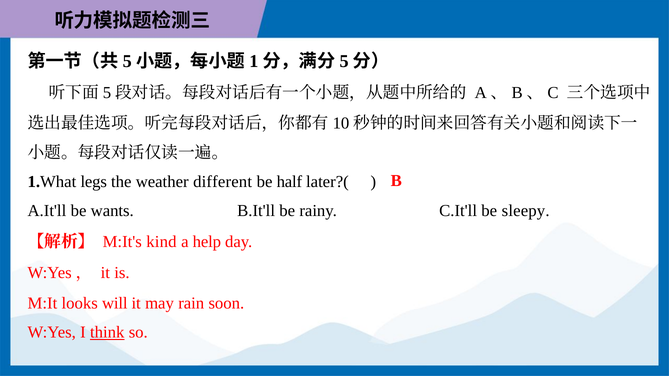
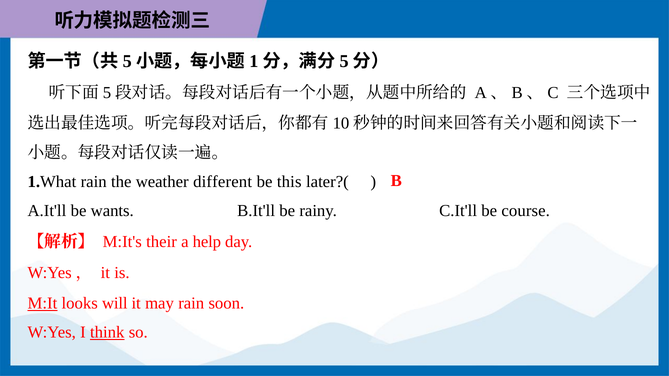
1.What legs: legs -> rain (94, 182)
half: half -> this (289, 182)
sleepy: sleepy -> course (526, 211)
kind: kind -> their (162, 242)
M:It underline: none -> present (42, 303)
